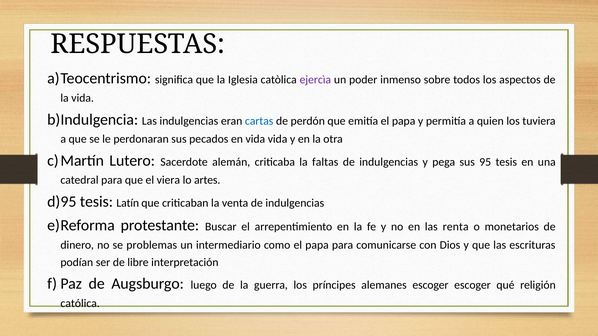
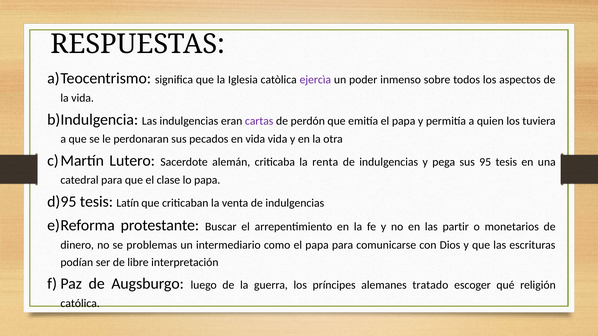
cartas colour: blue -> purple (259, 121)
faltas: faltas -> renta (325, 162)
viera: viera -> clase (168, 180)
lo artes: artes -> papa (207, 180)
renta: renta -> partir (456, 227)
alemanes escoger: escoger -> tratado (430, 285)
